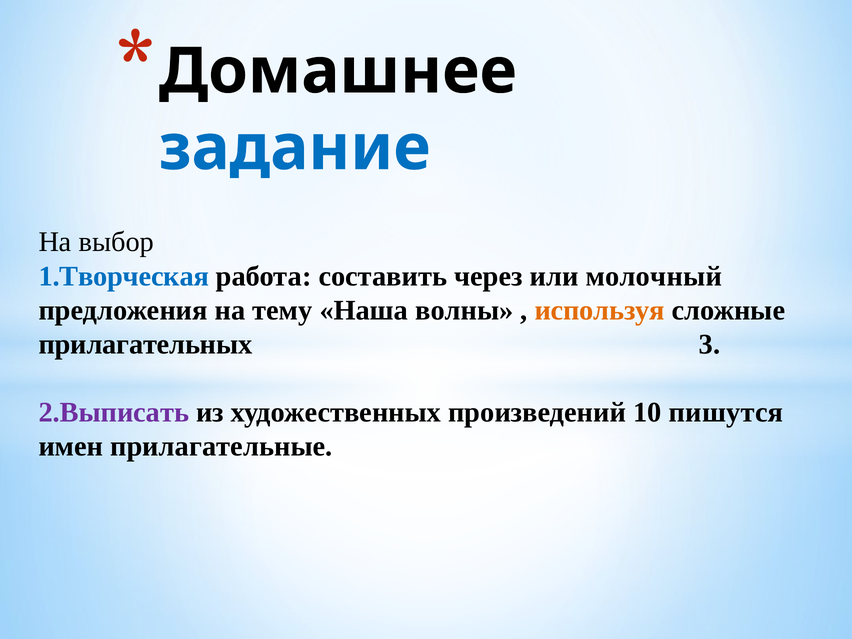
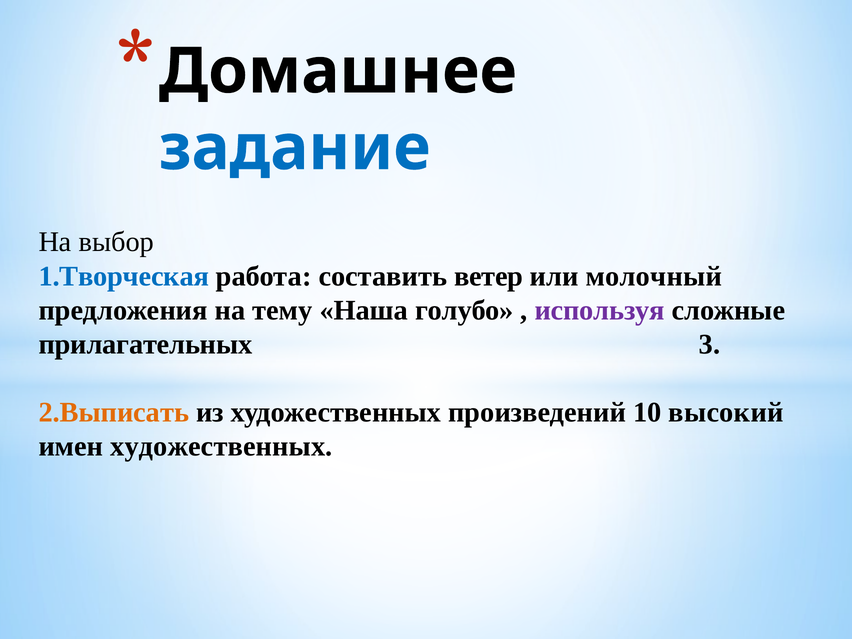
через: через -> ветер (489, 276)
волны: волны -> голубо (464, 310)
используя colour: orange -> purple (600, 310)
2.Выписать colour: purple -> orange (114, 412)
пишутся: пишутся -> высокий (726, 412)
имен прилагательные: прилагательные -> художественных (221, 447)
